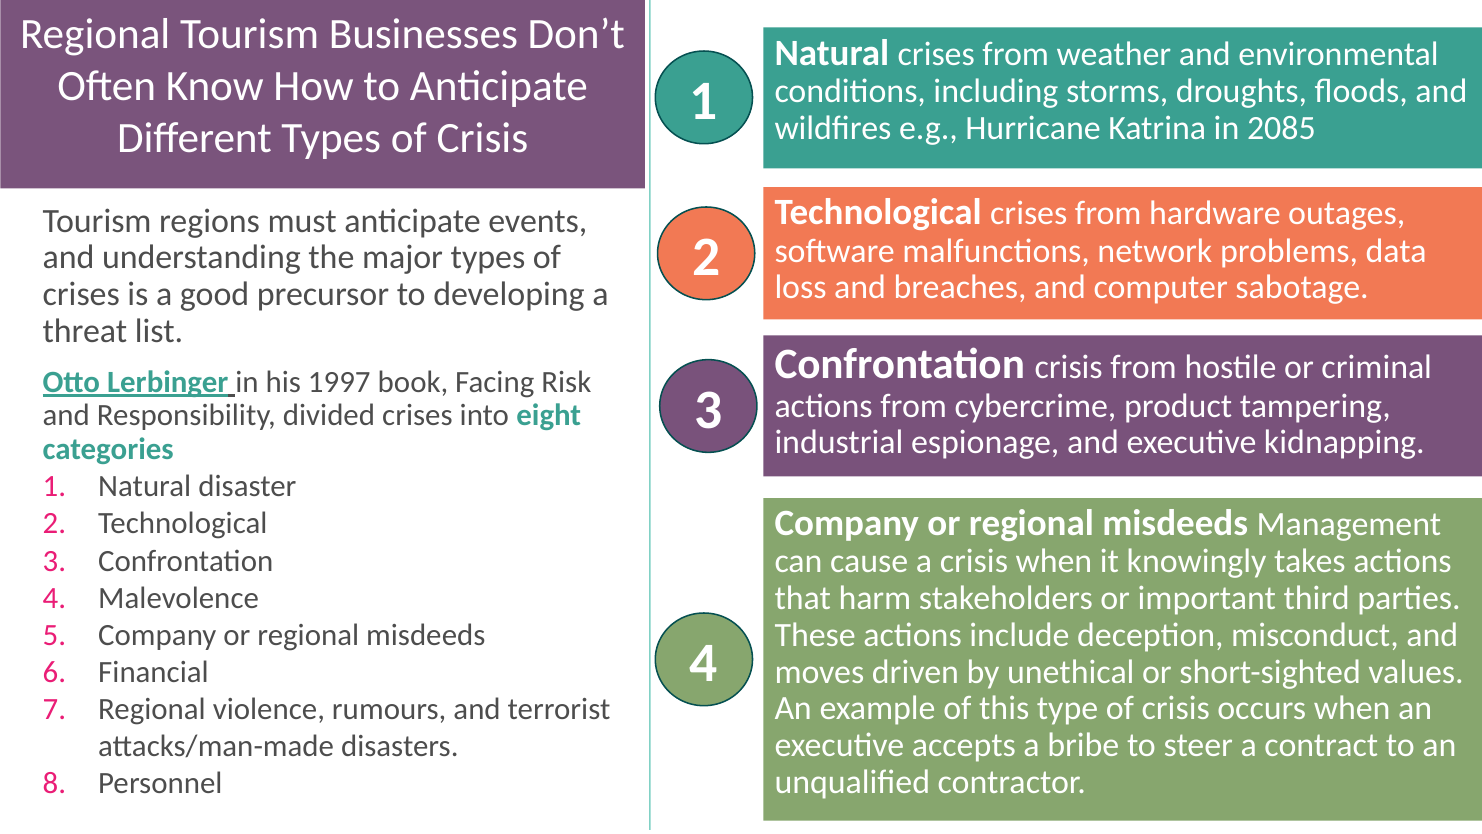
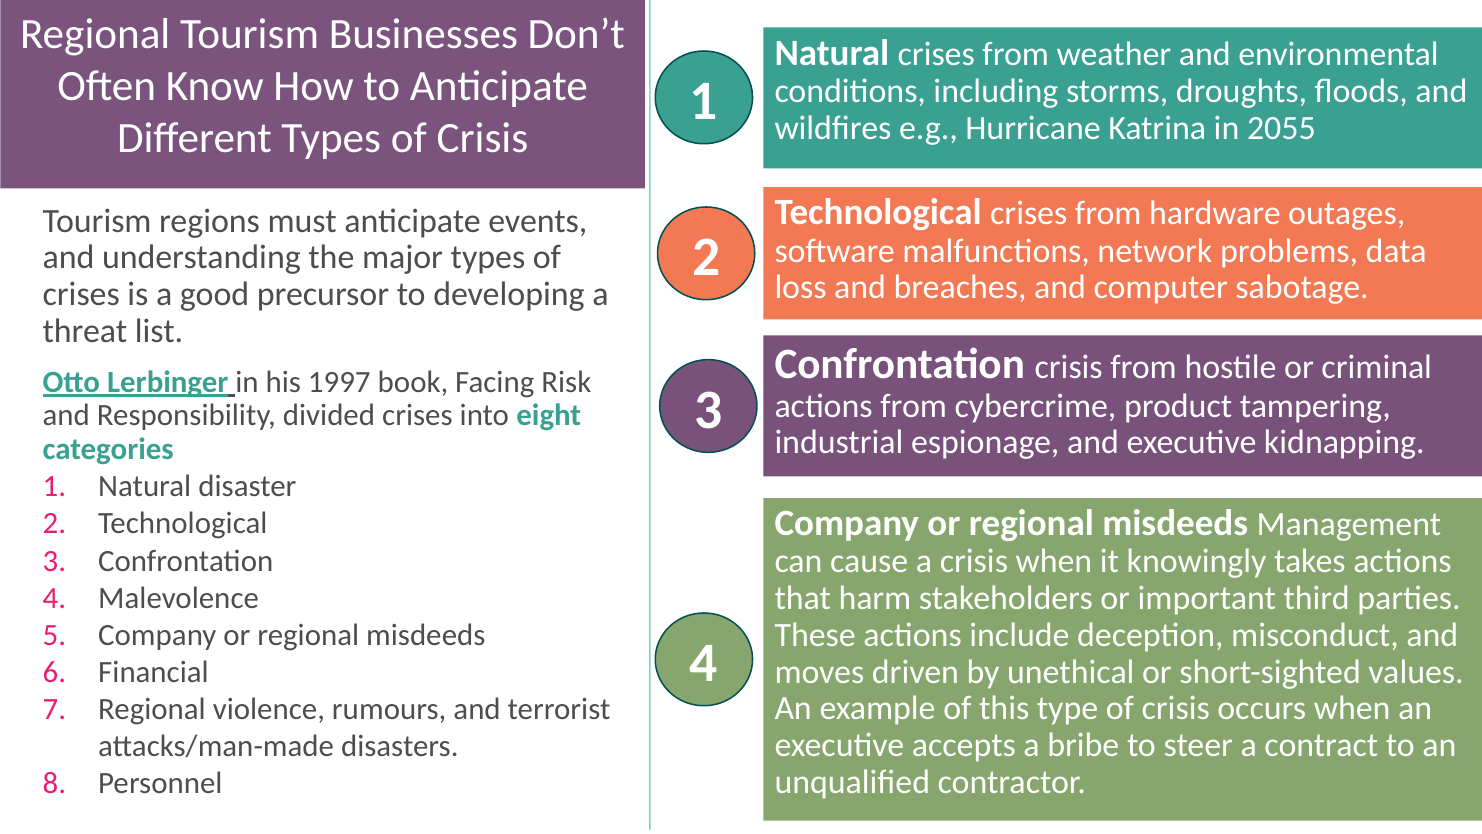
2085: 2085 -> 2055 (1281, 128)
